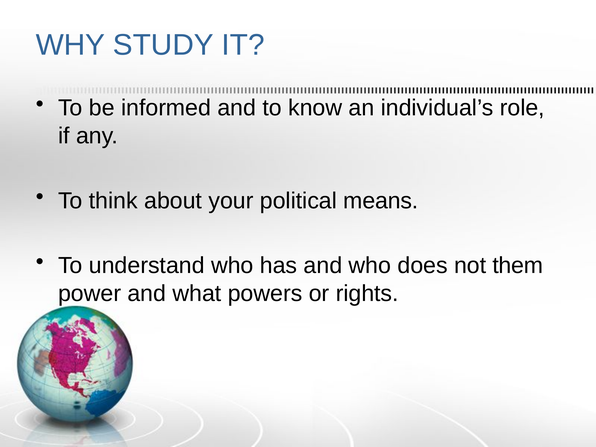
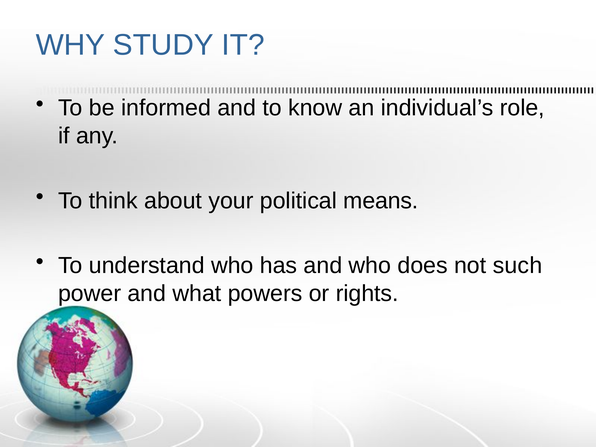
them: them -> such (518, 266)
